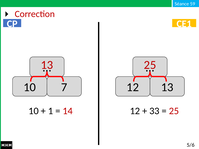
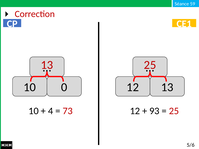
7: 7 -> 0 (64, 87)
1: 1 -> 4 (51, 111)
14: 14 -> 73 (68, 111)
33: 33 -> 93 (154, 111)
